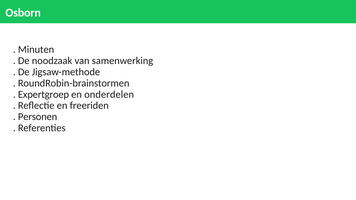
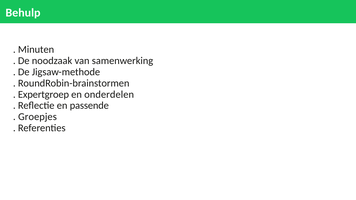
Osborn: Osborn -> Behulp (23, 13)
freeriden: freeriden -> passende (89, 106)
Personen: Personen -> Groepjes (37, 117)
